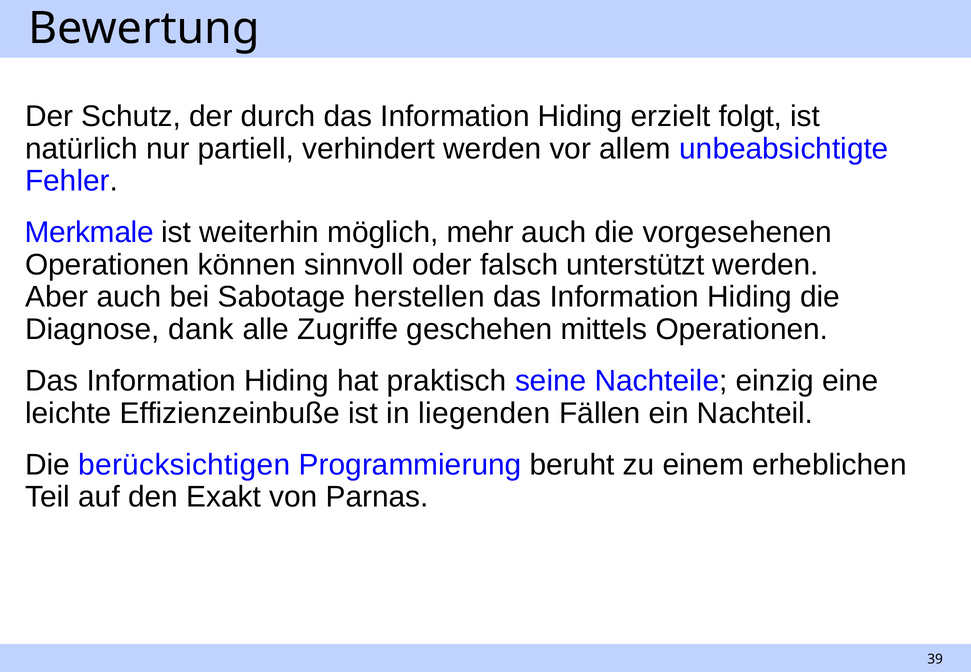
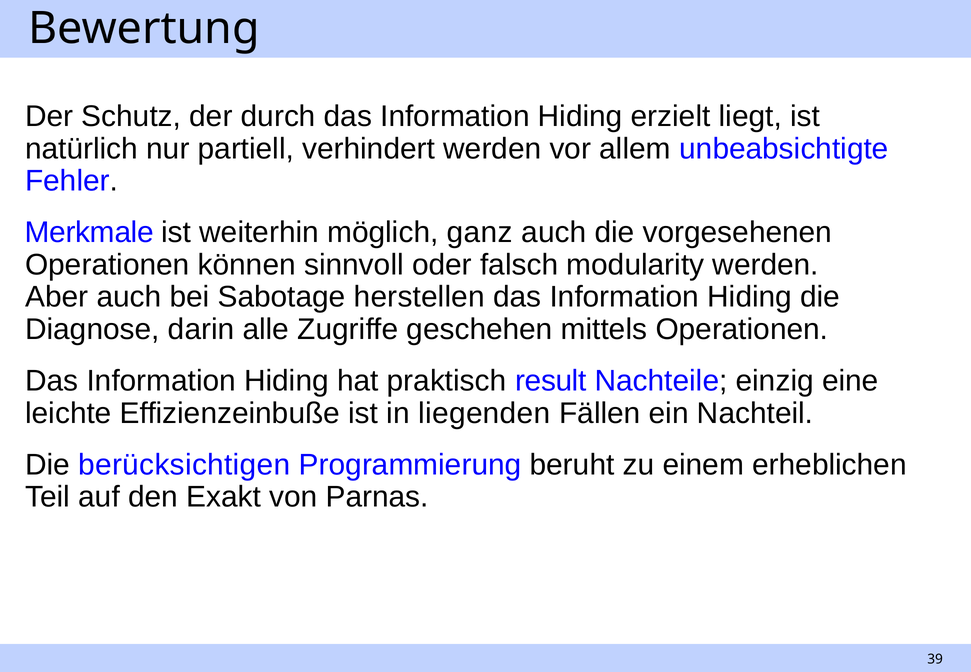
folgt: folgt -> liegt (750, 116)
mehr: mehr -> ganz (480, 233)
unterstützt: unterstützt -> modularity (635, 265)
dank: dank -> darin (201, 329)
seine: seine -> result (551, 381)
